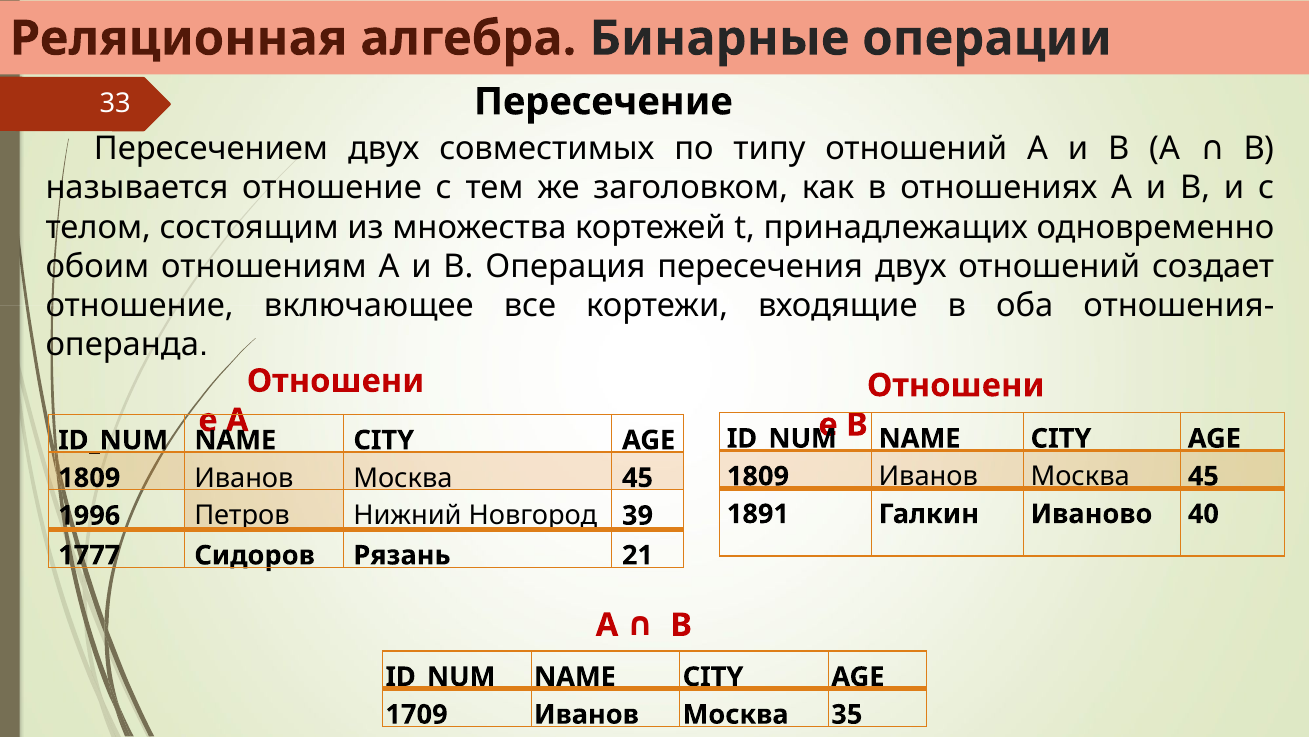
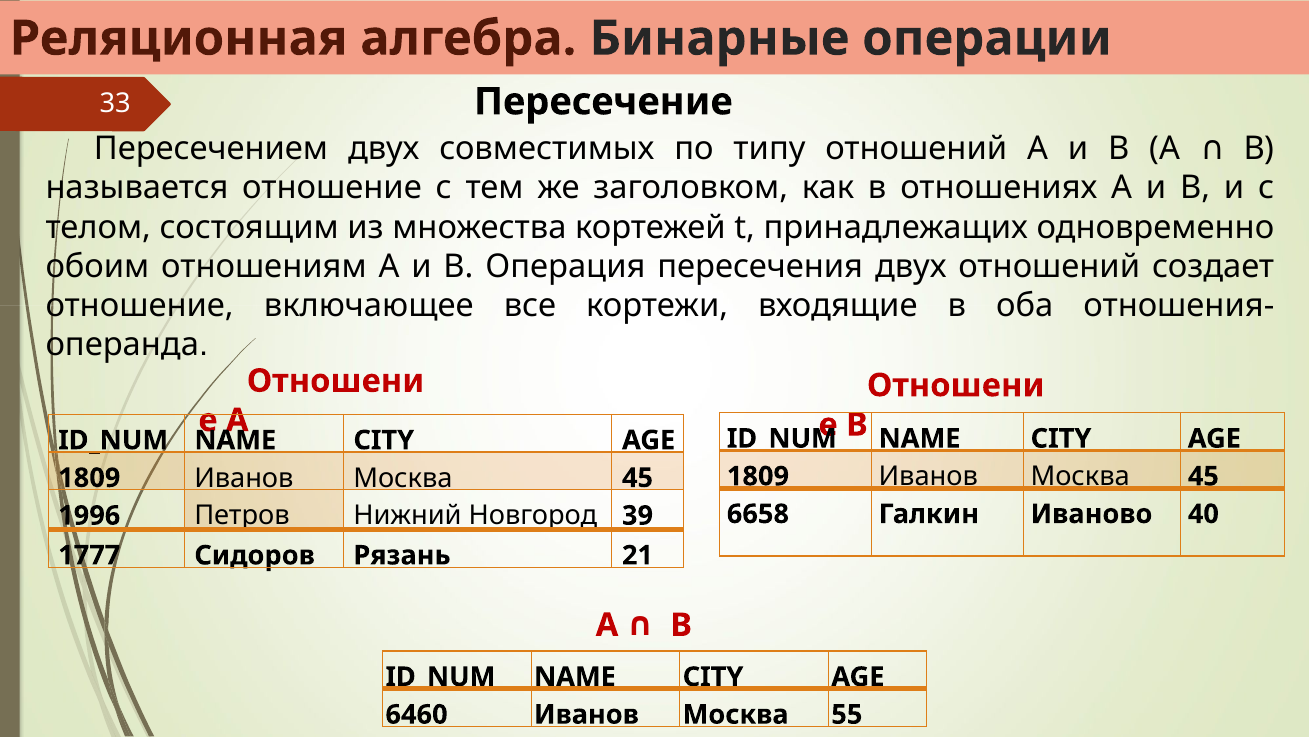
1891: 1891 -> 6658 (758, 514)
1709: 1709 -> 6460 (417, 714)
35: 35 -> 55 (847, 714)
